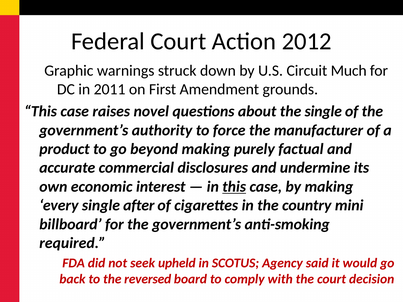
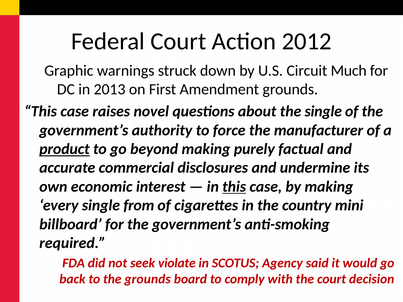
2011: 2011 -> 2013 (110, 90)
product underline: none -> present (64, 149)
after: after -> from (139, 206)
upheld: upheld -> violate (177, 263)
the reversed: reversed -> grounds (148, 279)
